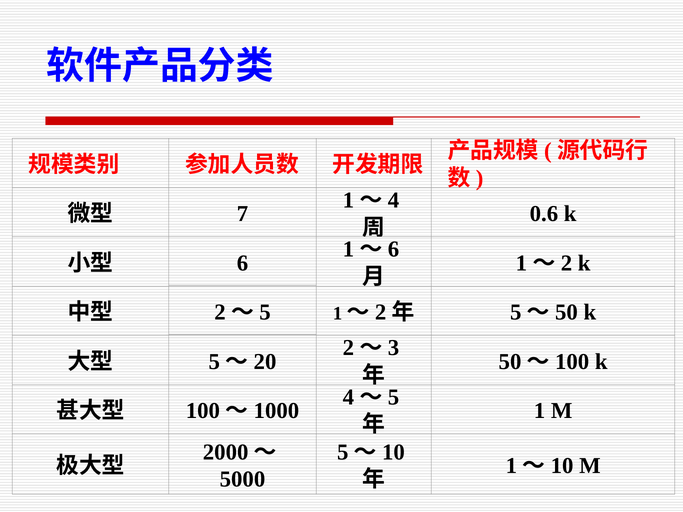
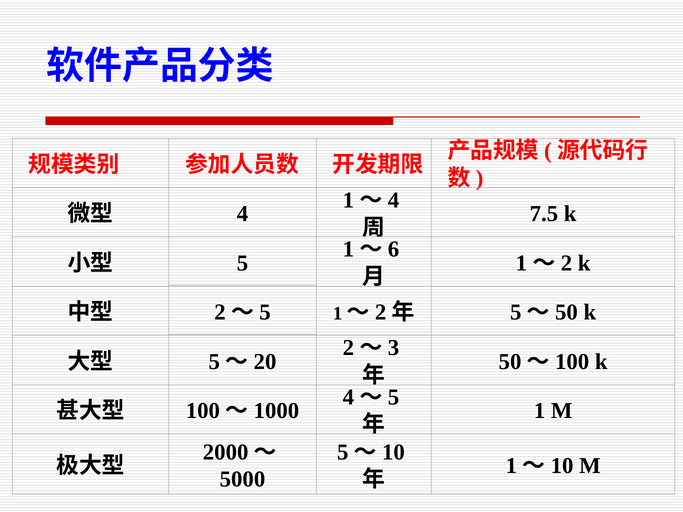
0.6: 0.6 -> 7.5 (544, 214)
7: 7 -> 4 (242, 214)
6: 6 -> 5 (242, 263)
